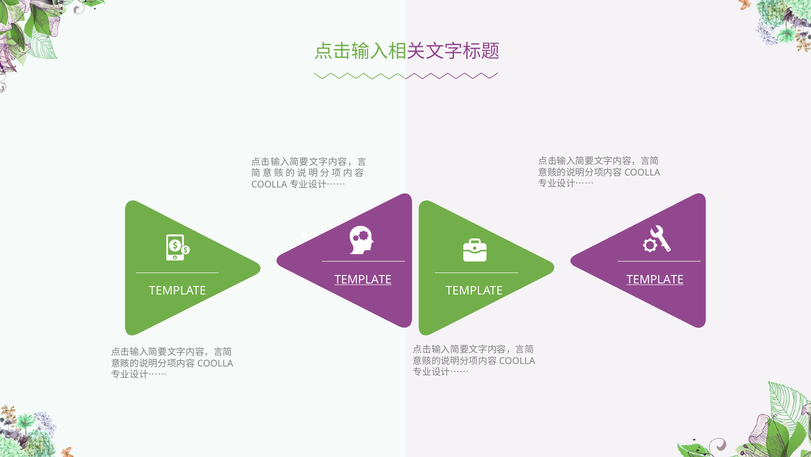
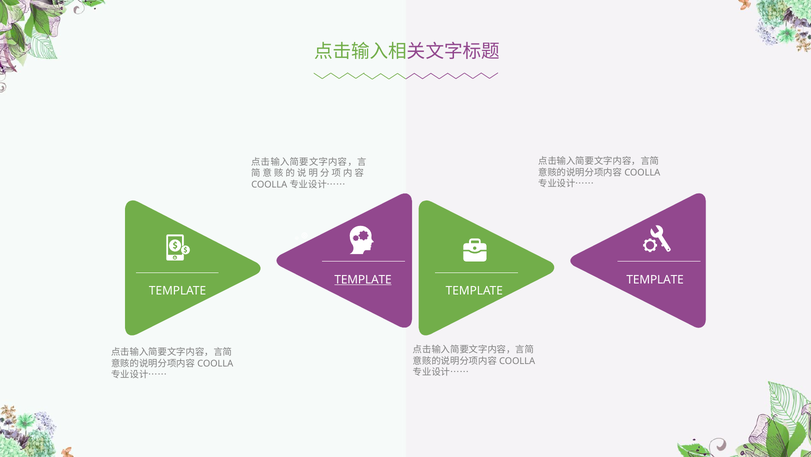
TEMPLATE underline: present -> none (655, 279)
